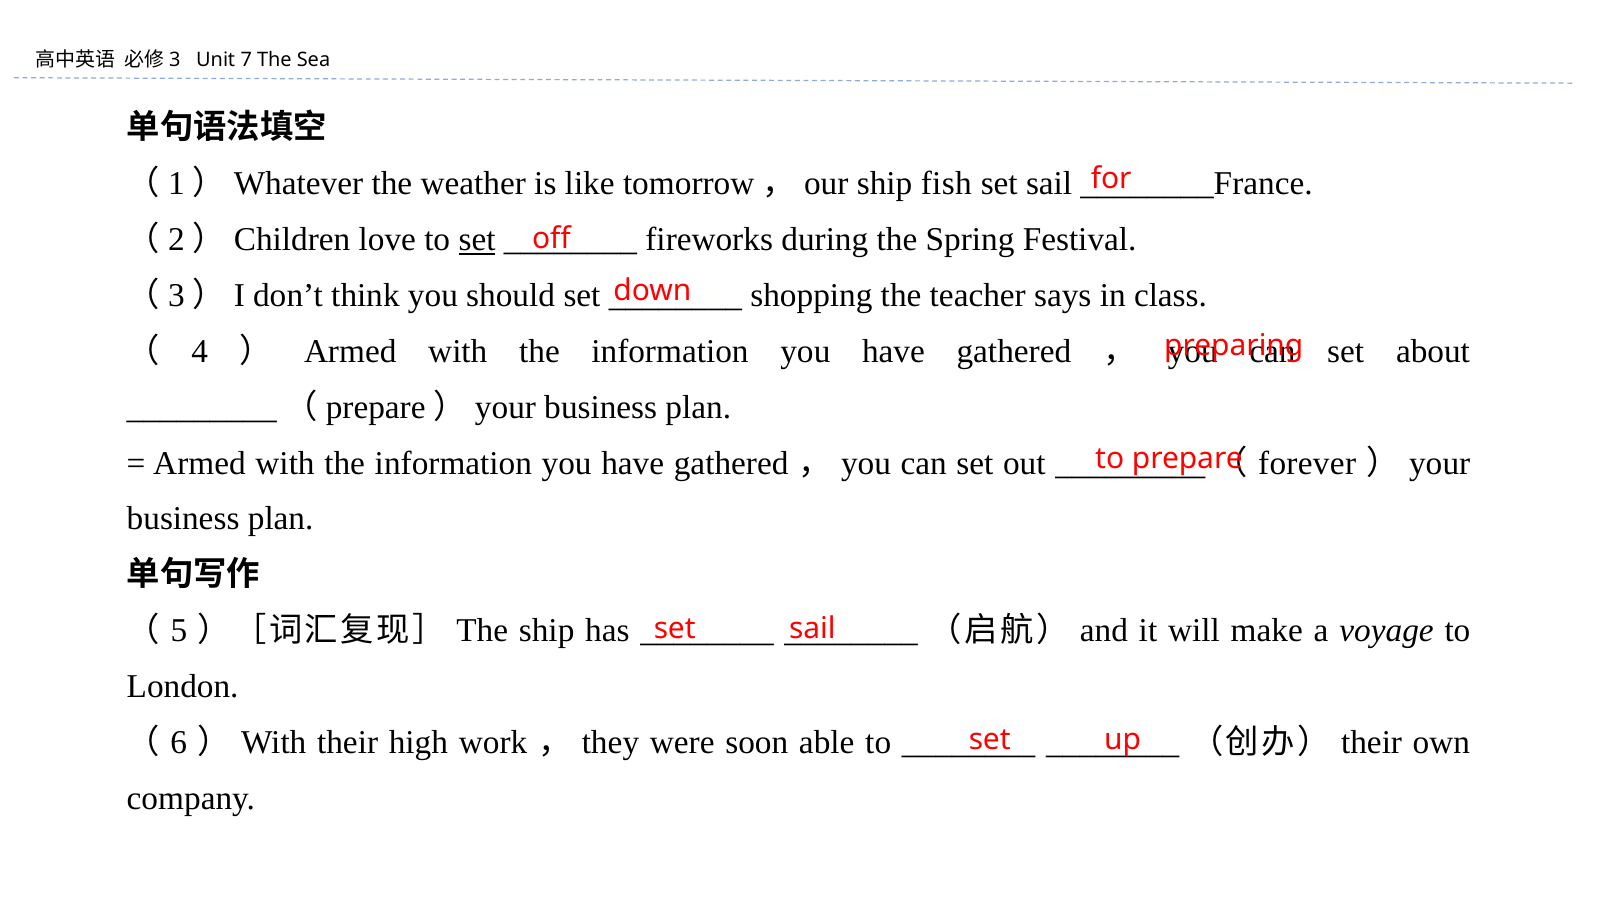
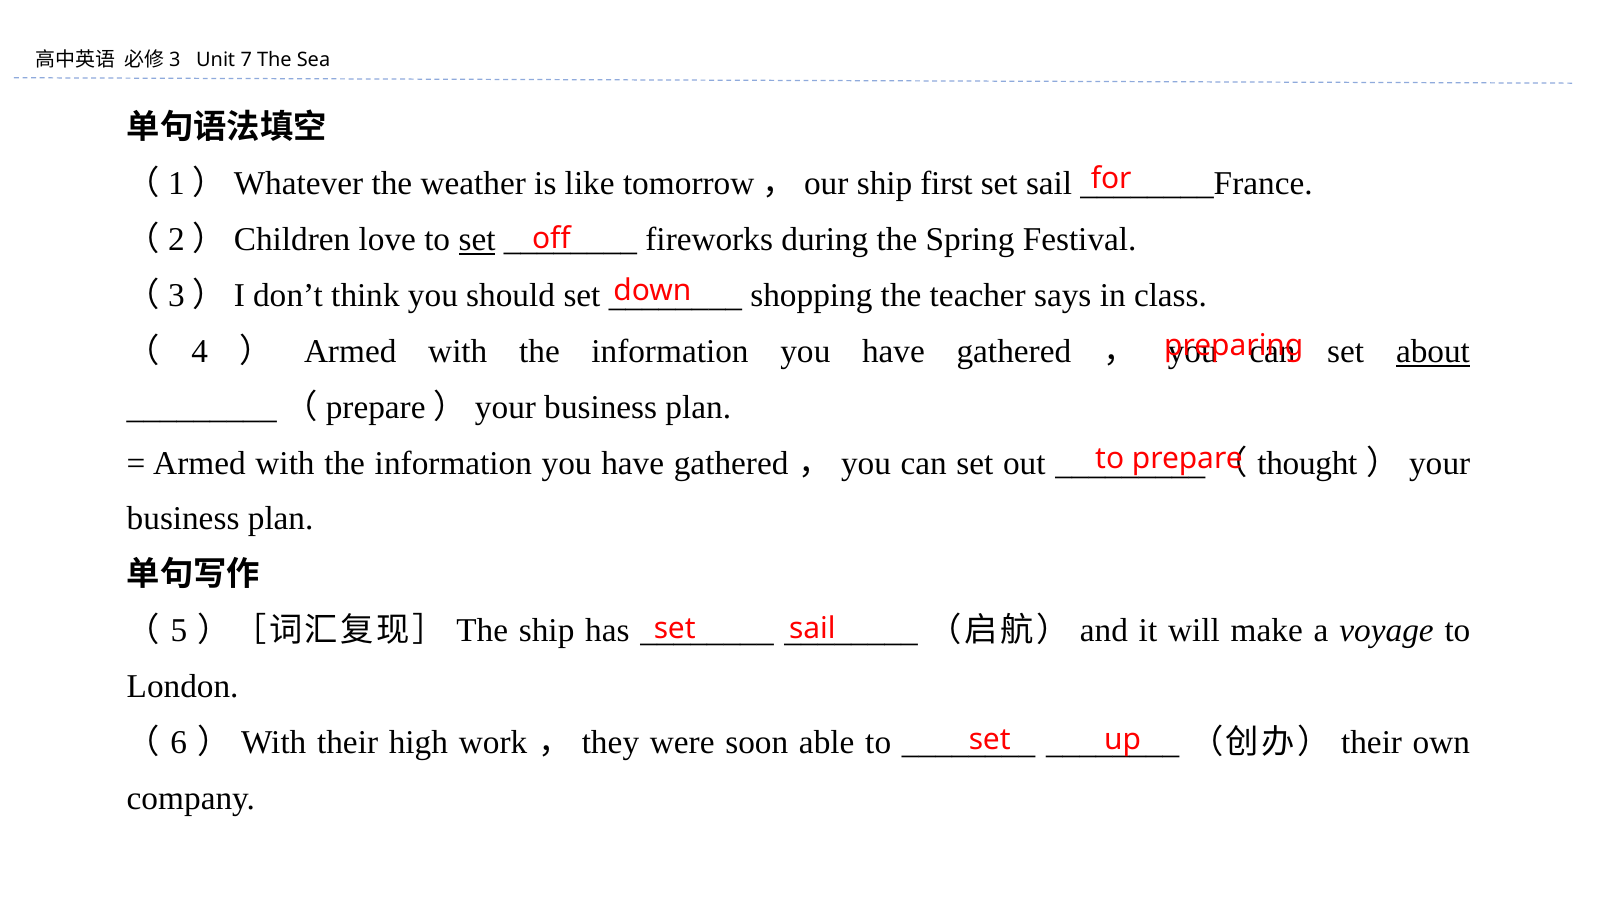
fish: fish -> first (947, 184)
about underline: none -> present (1433, 351)
forever: forever -> thought (1307, 463)
